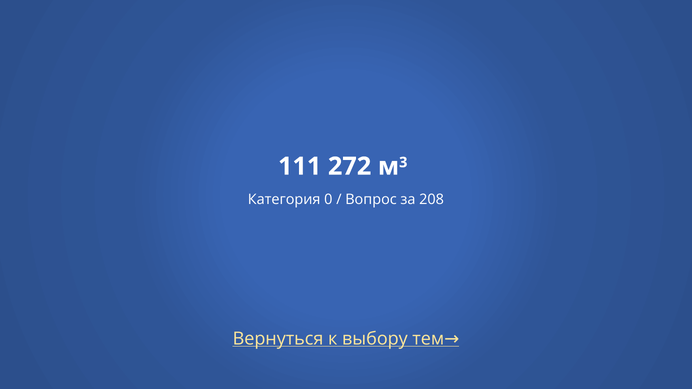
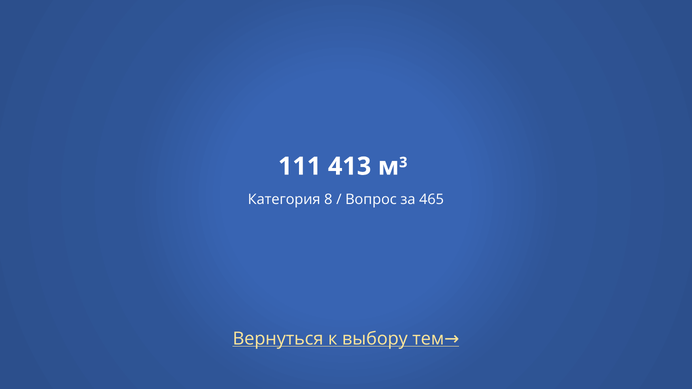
272: 272 -> 413 (350, 166)
0: 0 -> 8 (328, 200)
208: 208 -> 465 (432, 200)
